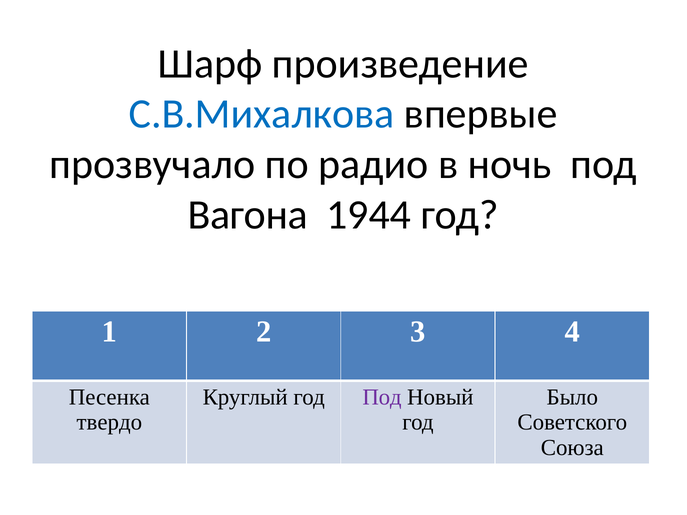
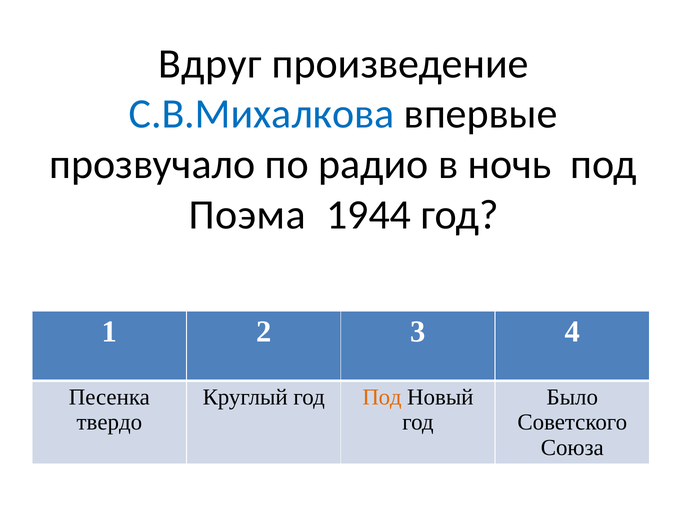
Шарф: Шарф -> Вдруг (210, 64)
Вагона: Вагона -> Поэма (247, 215)
Под colour: purple -> orange (382, 397)
